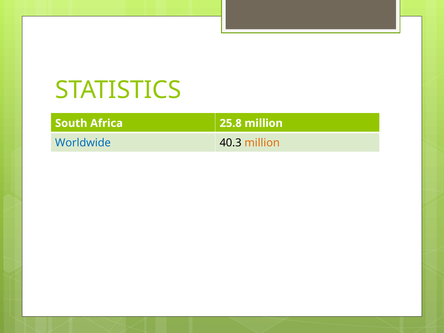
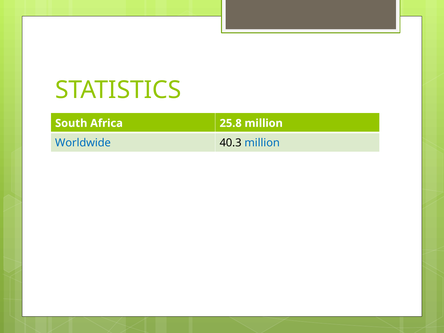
million colour: orange -> blue (262, 143)
